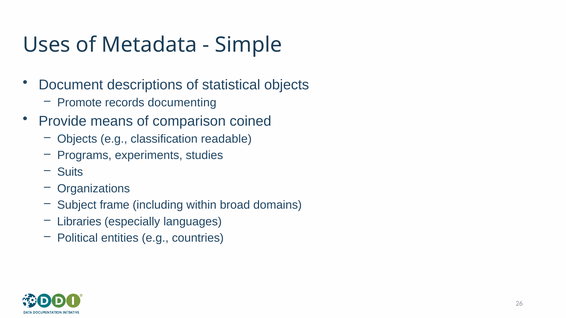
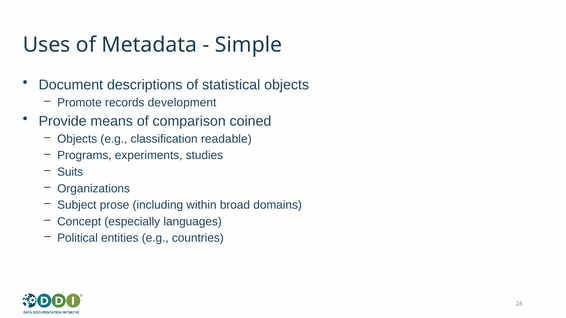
documenting: documenting -> development (182, 103)
frame: frame -> prose (115, 205)
Libraries: Libraries -> Concept (79, 222)
